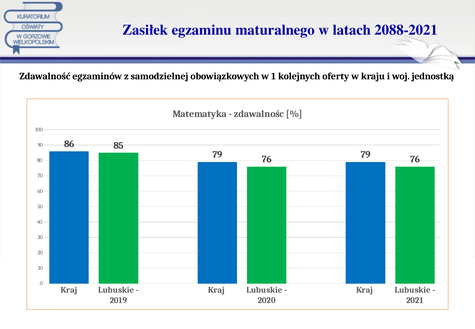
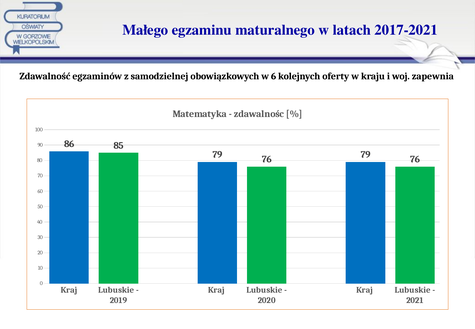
Zasiłek: Zasiłek -> Małego (145, 30)
2088-2021: 2088-2021 -> 2017-2021 (406, 30)
1: 1 -> 6 (274, 76)
jednostką: jednostką -> zapewnia (433, 76)
